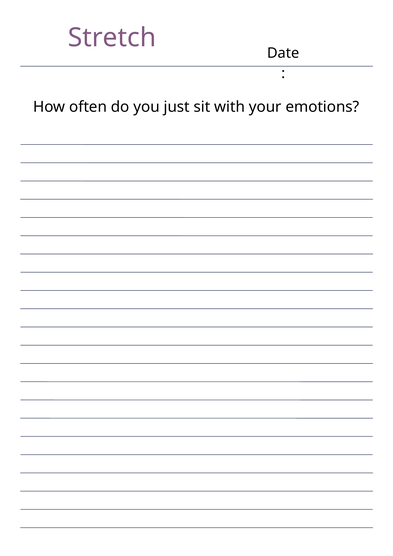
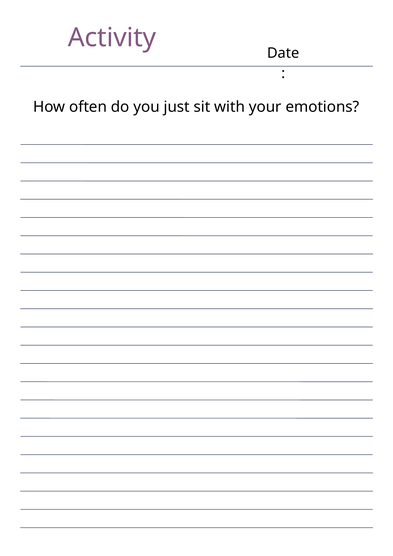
Stretch: Stretch -> Activity (112, 38)
